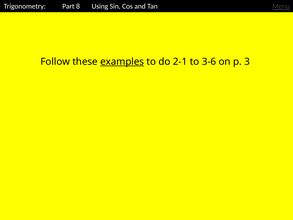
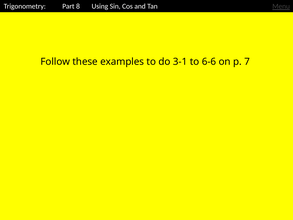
examples underline: present -> none (122, 62)
2-1: 2-1 -> 3-1 (180, 62)
3-6: 3-6 -> 6-6 (209, 62)
3: 3 -> 7 (247, 62)
